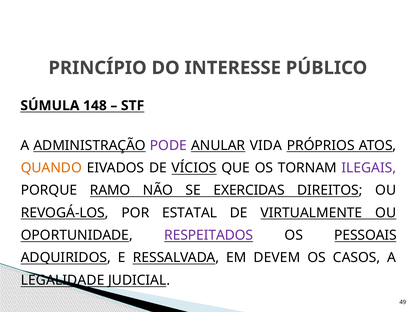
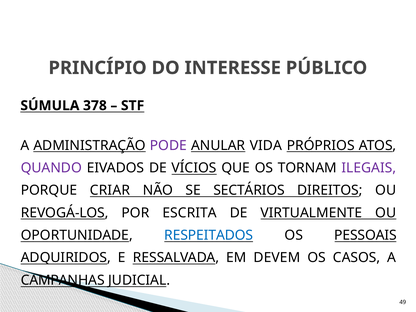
148: 148 -> 378 (95, 106)
QUANDO colour: orange -> purple (51, 168)
RAMO: RAMO -> CRIAR (110, 190)
EXERCIDAS: EXERCIDAS -> SECTÁRIOS (249, 190)
ESTATAL: ESTATAL -> ESCRITA (190, 213)
RESPEITADOS colour: purple -> blue (209, 235)
LEGALIDADE: LEGALIDADE -> CAMPANHAS (63, 280)
